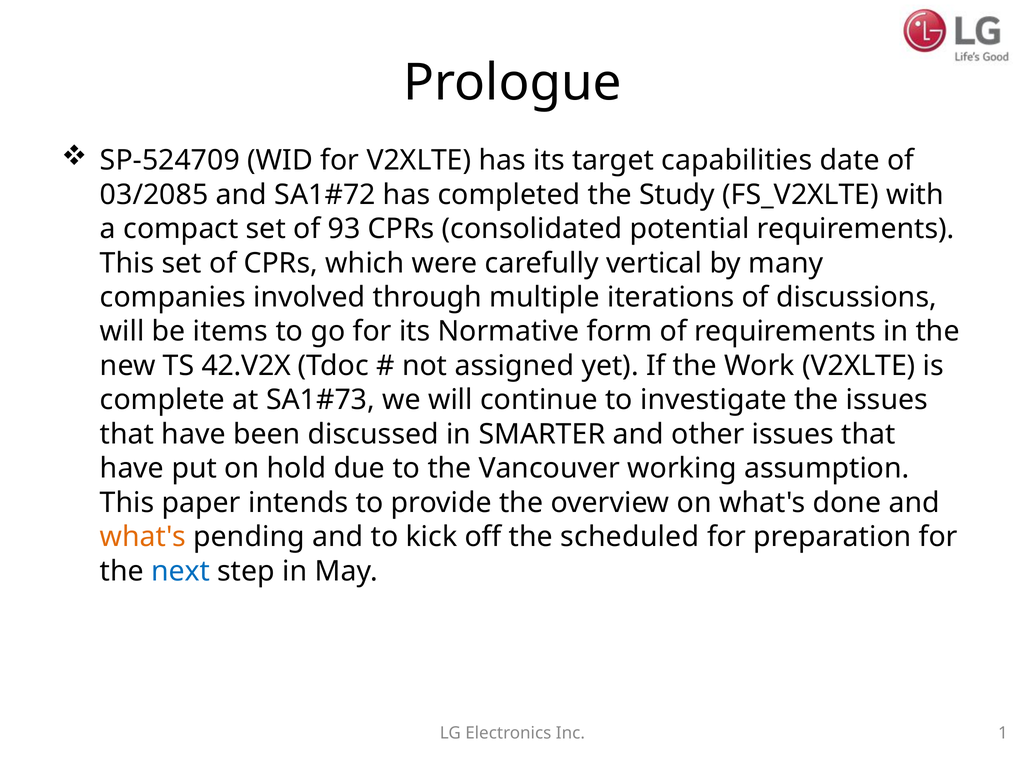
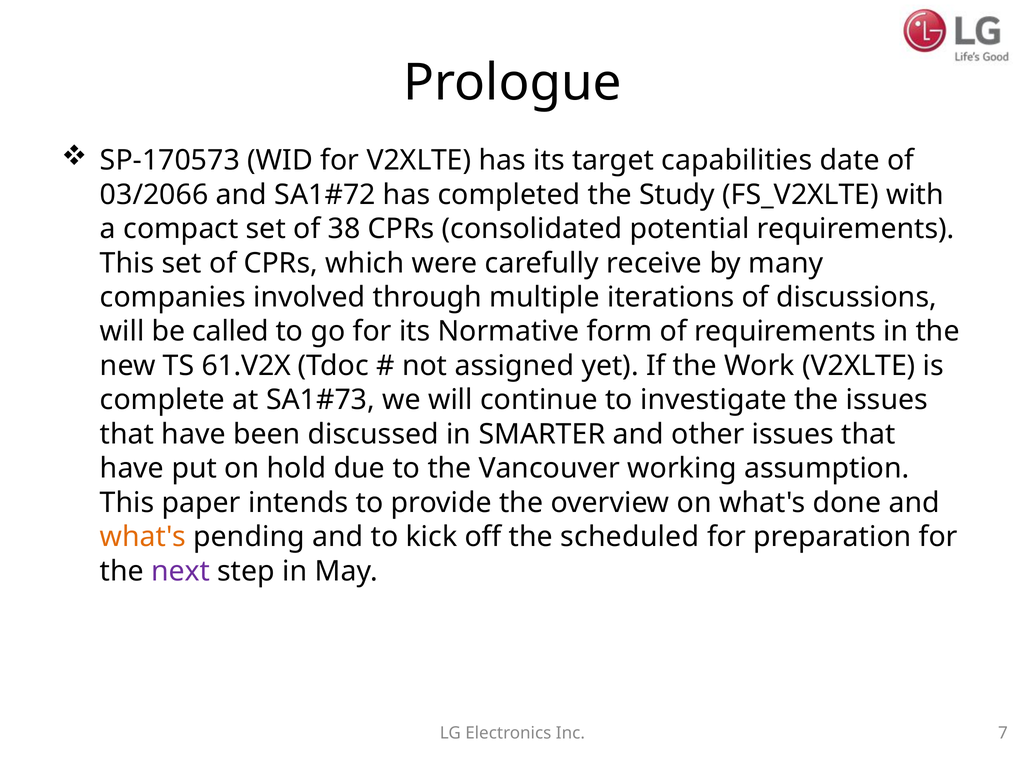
SP-524709: SP-524709 -> SP-170573 (170, 160)
03/2085: 03/2085 -> 03/2066 (154, 195)
93: 93 -> 38 (344, 229)
vertical: vertical -> receive (654, 263)
items: items -> called (231, 331)
42.V2X: 42.V2X -> 61.V2X (246, 366)
next colour: blue -> purple (181, 571)
1: 1 -> 7 (1003, 733)
